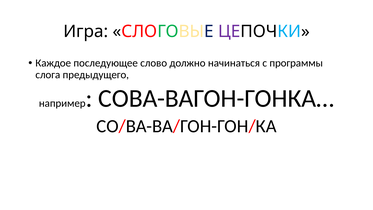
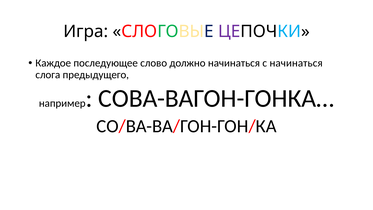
с программы: программы -> начинаться (296, 63)
